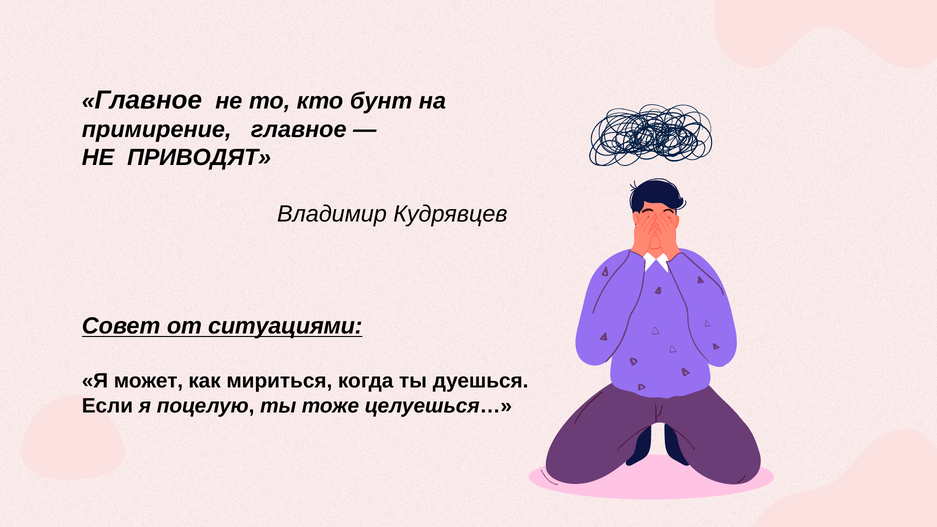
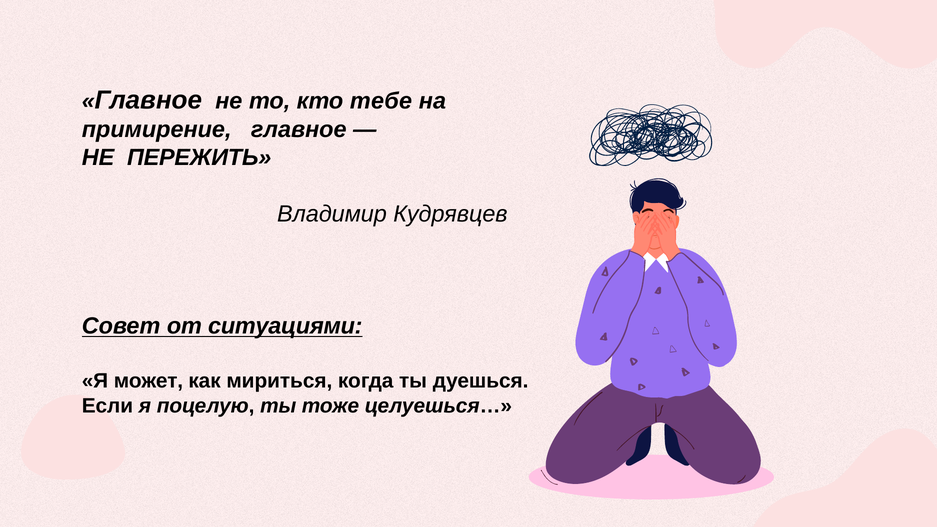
бунт: бунт -> тебе (381, 101)
ПРИВОДЯТ: ПРИВОДЯТ -> ПЕРЕЖИТЬ (199, 158)
